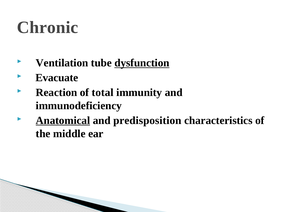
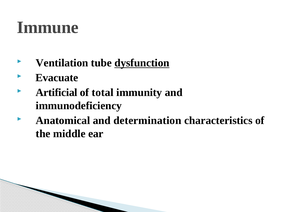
Chronic: Chronic -> Immune (48, 27)
Reaction: Reaction -> Artificial (57, 93)
Anatomical underline: present -> none (63, 121)
predisposition: predisposition -> determination (147, 121)
